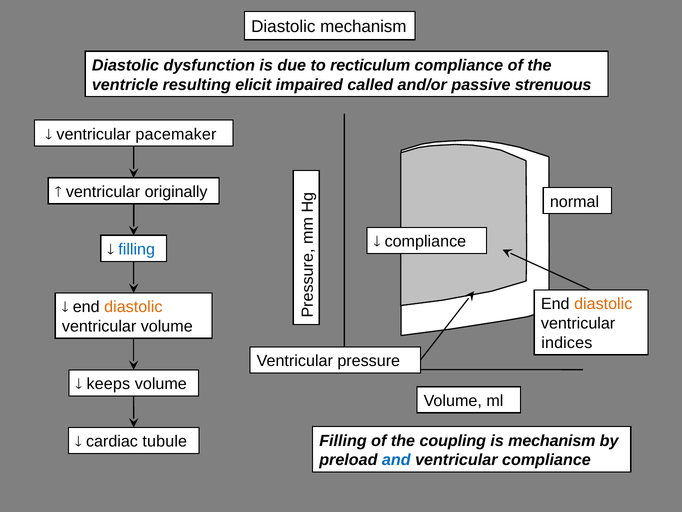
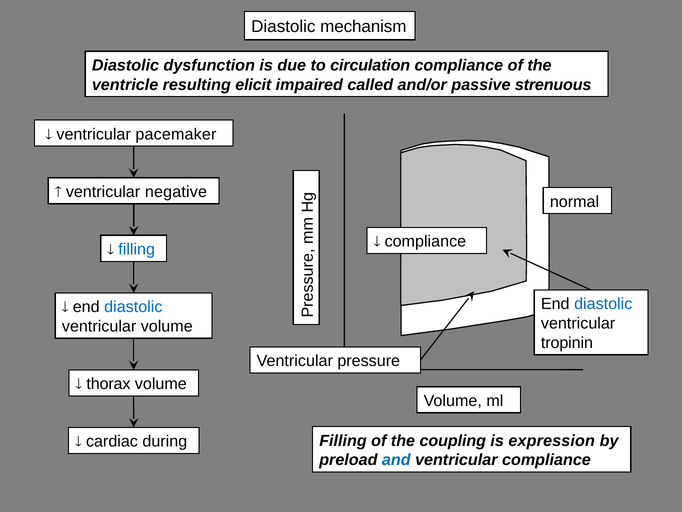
recticulum: recticulum -> circulation (370, 65)
originally: originally -> negative (176, 192)
diastolic colour: orange -> blue (603, 304)
diastolic colour: orange -> blue (133, 307)
indices: indices -> tropinin (567, 343)
keeps: keeps -> thorax (108, 384)
is mechanism: mechanism -> expression (552, 440)
tubule: tubule -> during (165, 441)
